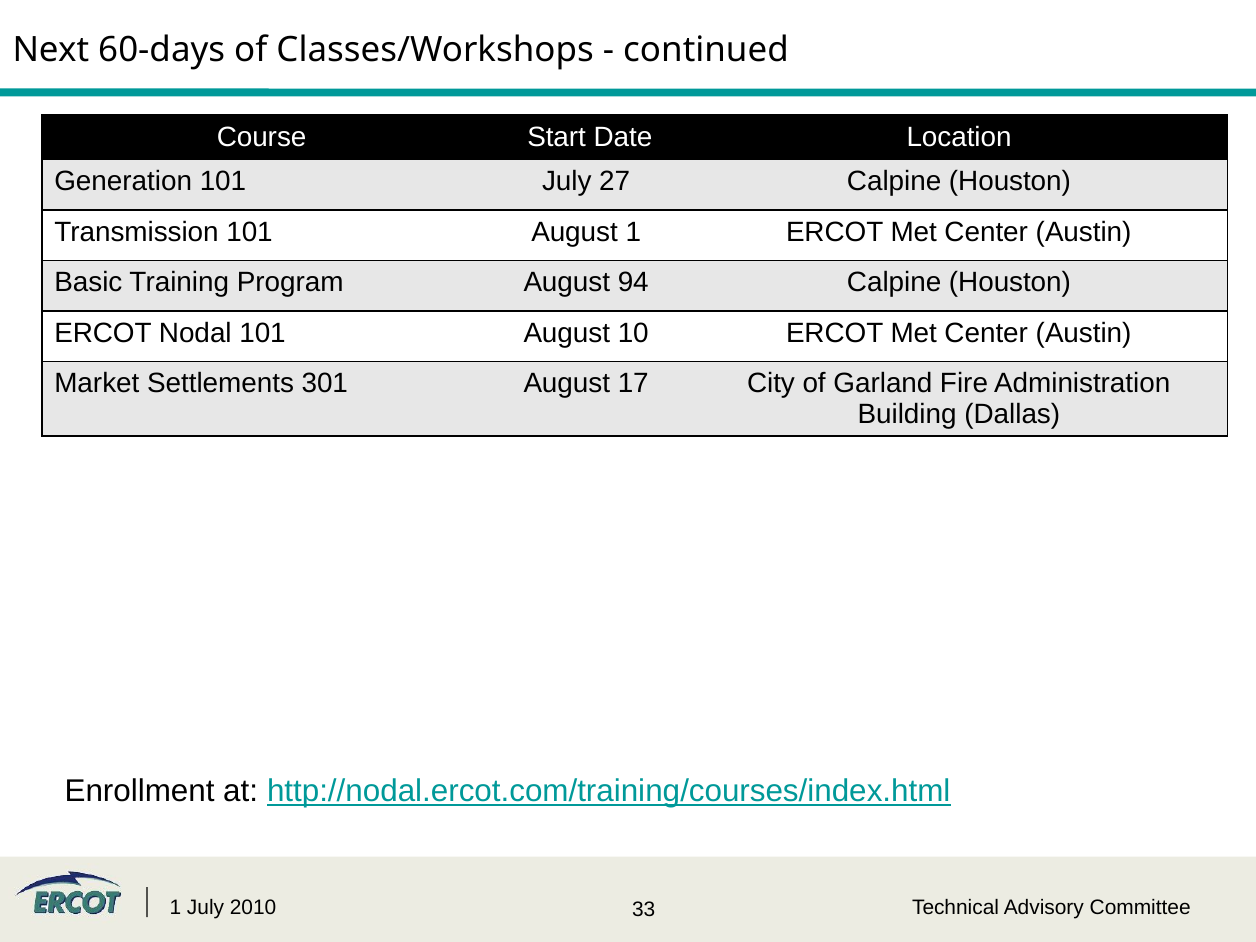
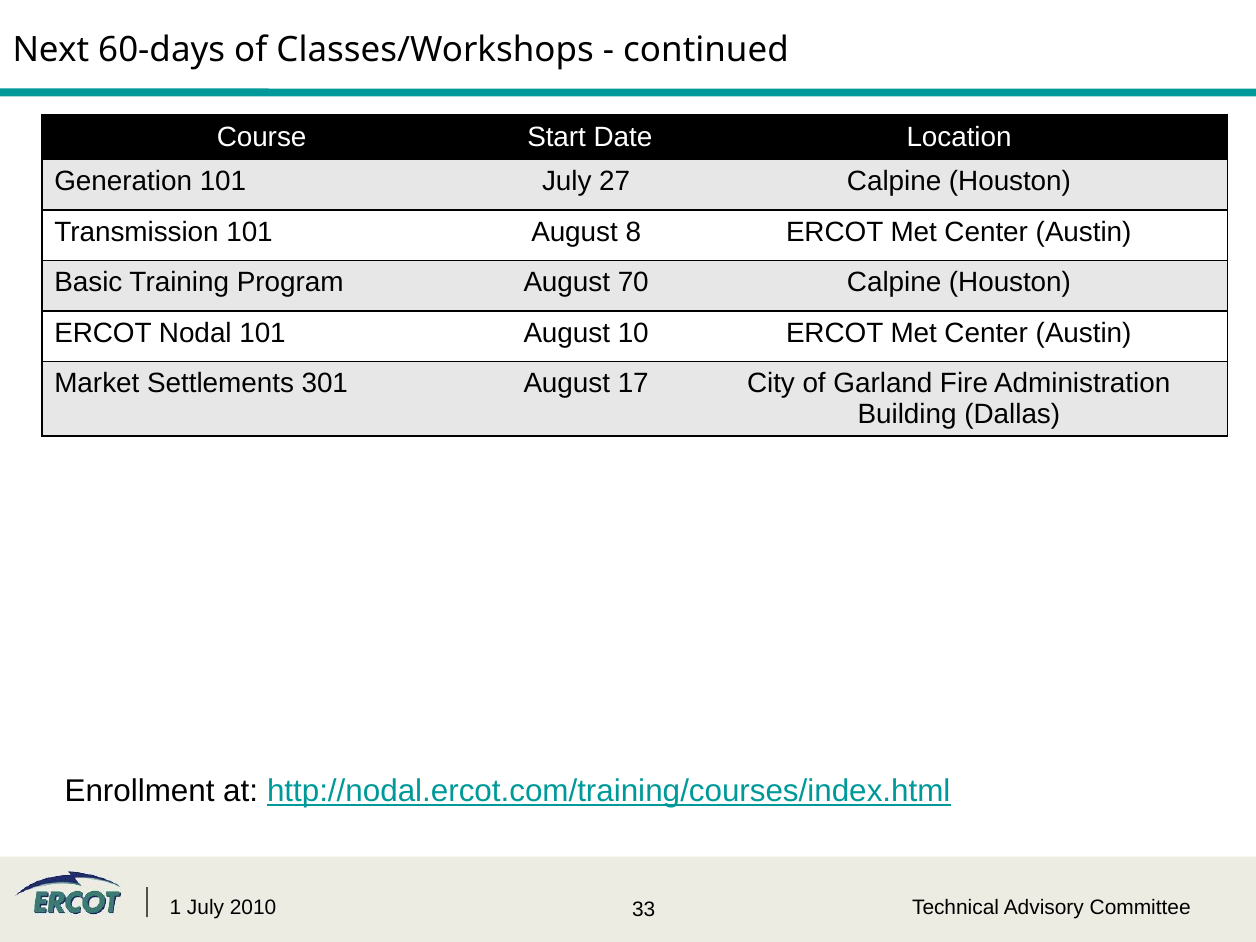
August 1: 1 -> 8 (633, 232)
94: 94 -> 70 (633, 283)
